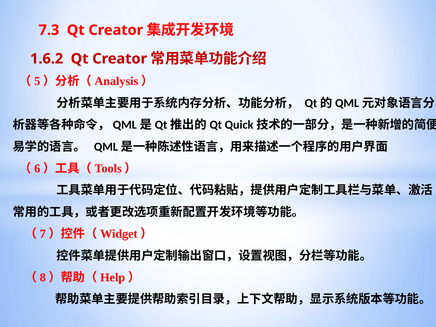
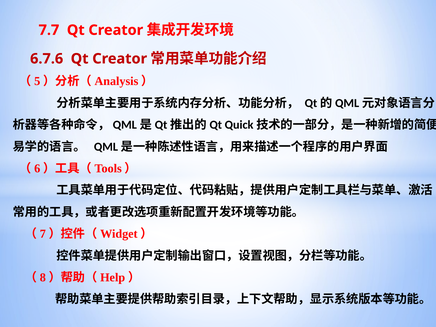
7.3: 7.3 -> 7.7 (49, 30)
1.6.2: 1.6.2 -> 6.7.6 (47, 59)
